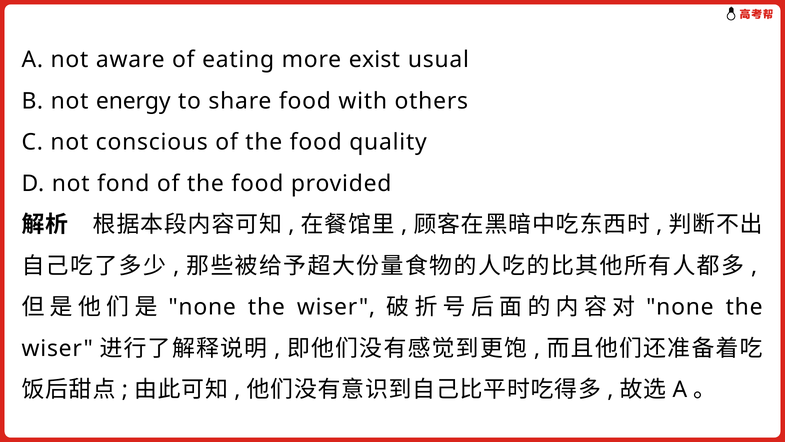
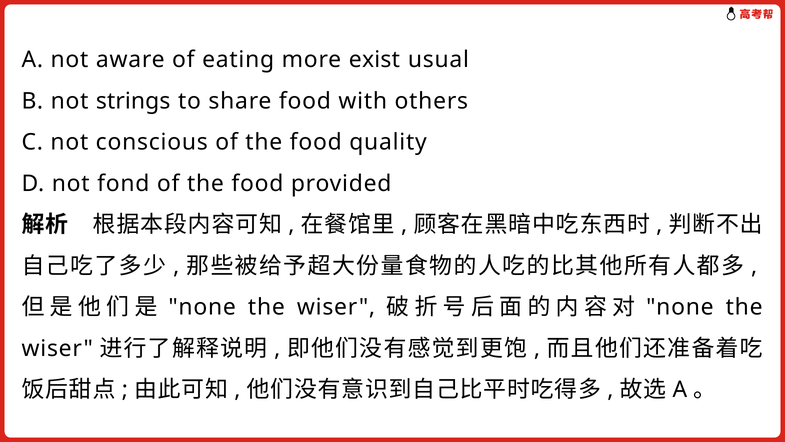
energy: energy -> strings (133, 101)
